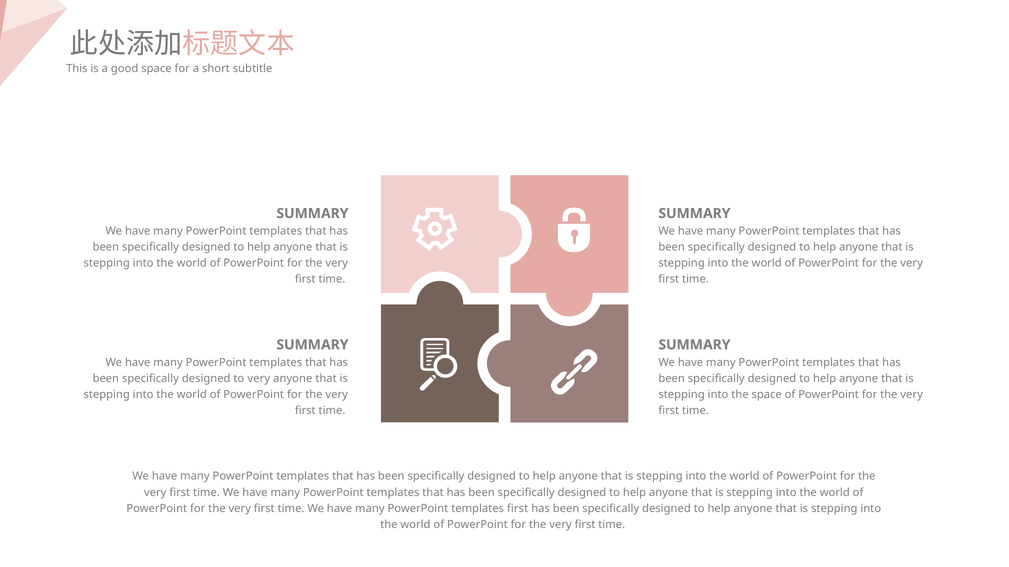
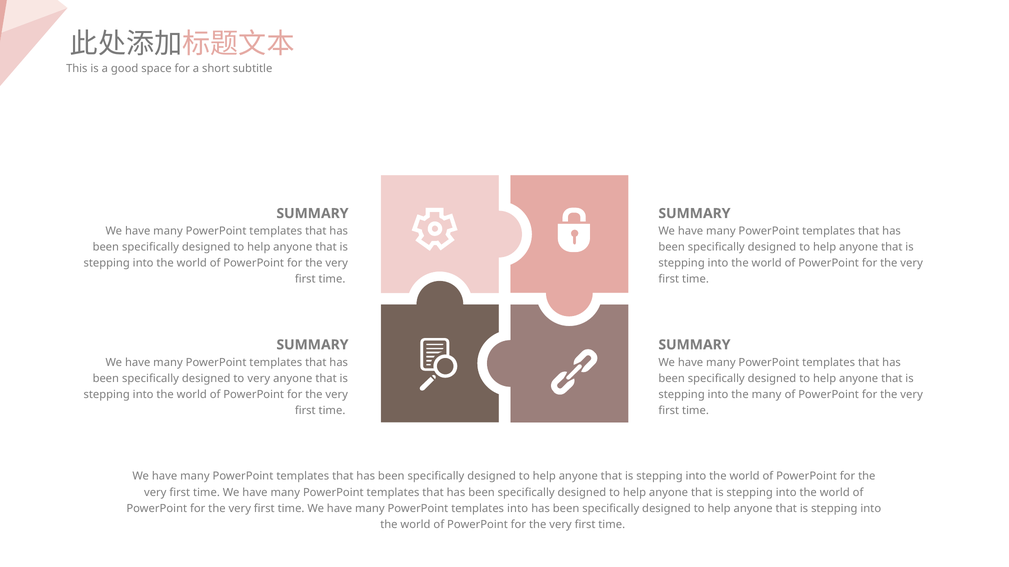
the space: space -> many (767, 395)
templates first: first -> into (518, 509)
